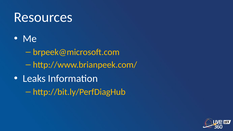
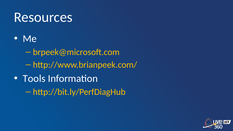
Leaks: Leaks -> Tools (34, 79)
